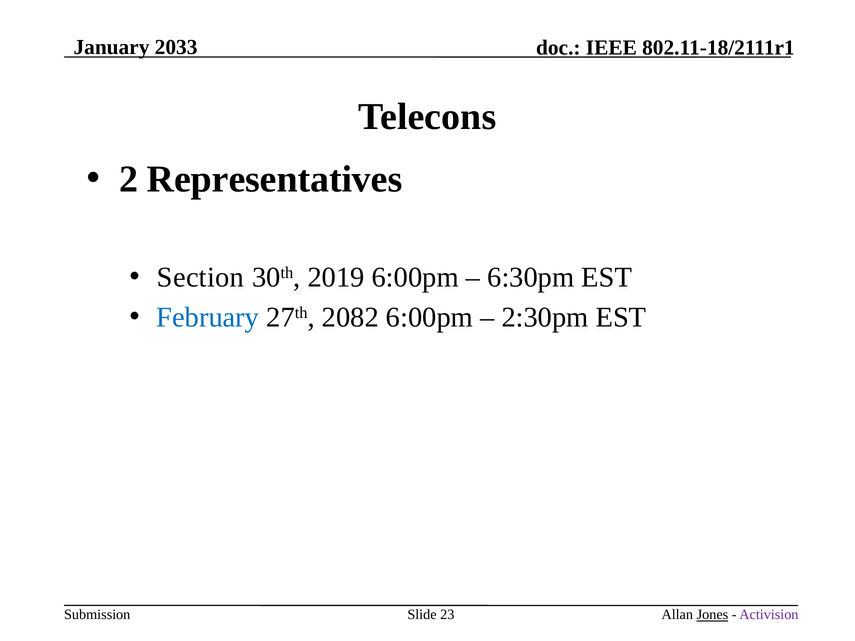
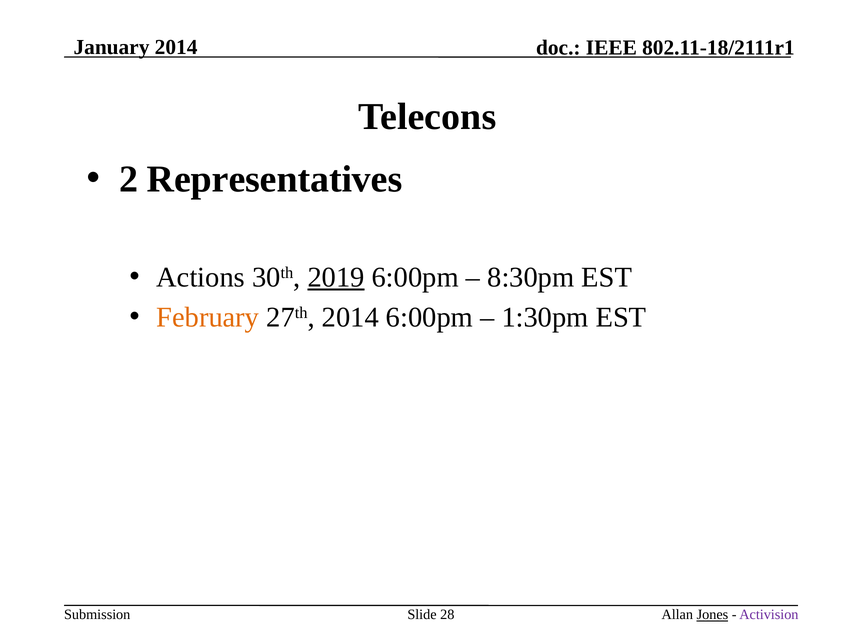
January 2033: 2033 -> 2014 (176, 47)
Section: Section -> Actions (201, 277)
2019 underline: none -> present (336, 277)
6:30pm: 6:30pm -> 8:30pm (531, 277)
February colour: blue -> orange (208, 317)
27th 2082: 2082 -> 2014 (350, 317)
2:30pm: 2:30pm -> 1:30pm (545, 317)
23: 23 -> 28 (447, 615)
